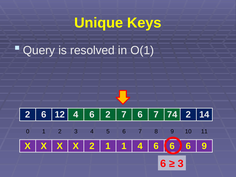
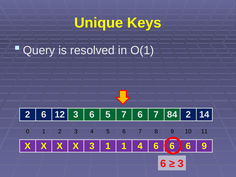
12 4: 4 -> 3 (76, 115)
6 2: 2 -> 5 (108, 115)
74: 74 -> 84 (172, 115)
X 2: 2 -> 3 (92, 146)
